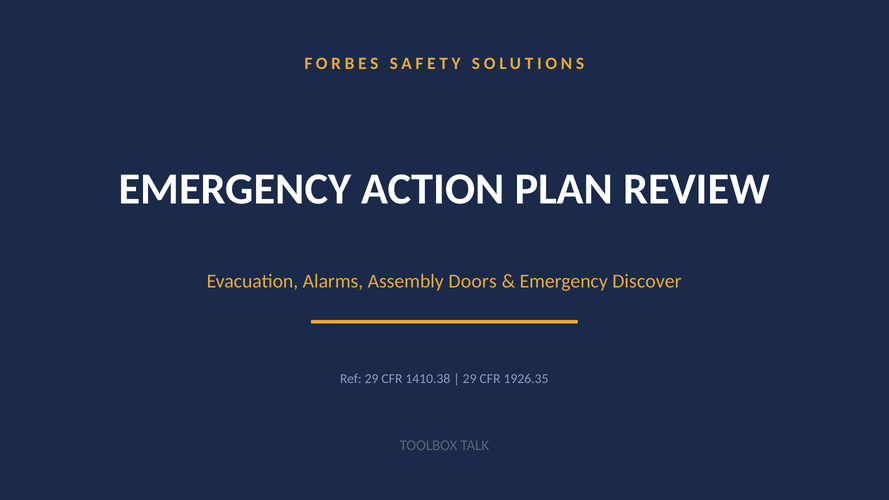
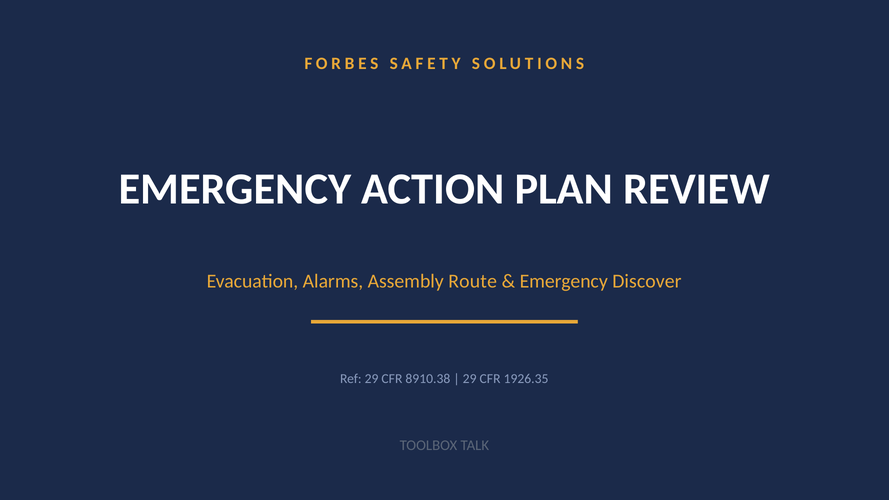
Doors: Doors -> Route (473, 281)
1410.38: 1410.38 -> 8910.38 (428, 379)
